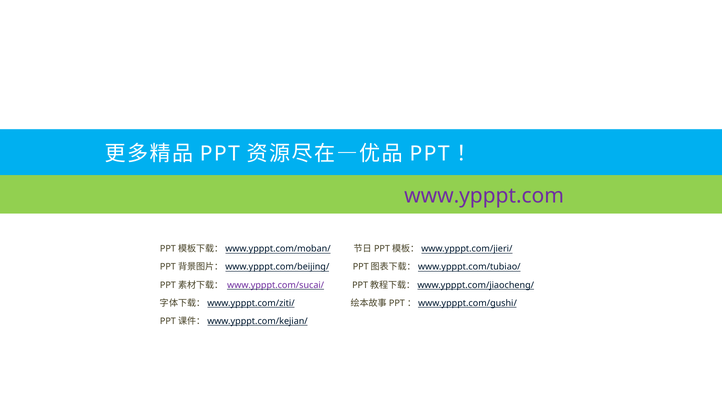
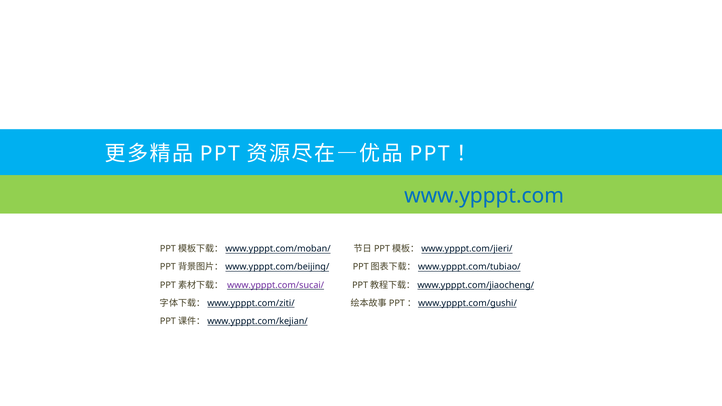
www.ypppt.com colour: purple -> blue (484, 196)
